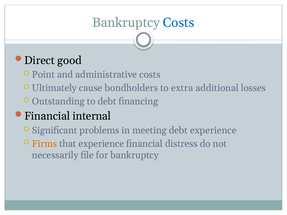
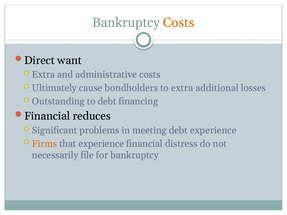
Costs colour: blue -> orange (179, 23)
good: good -> want (70, 60)
Point: Point -> Extra (43, 75)
internal: internal -> reduces (92, 116)
